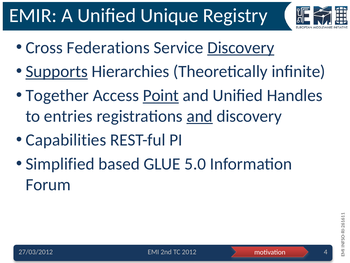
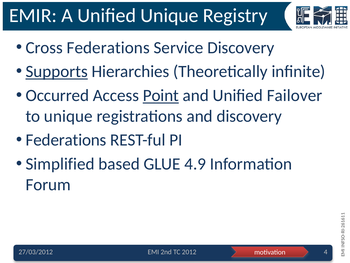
Discovery underline: present -> none (241, 47)
Together: Together -> Occurred (57, 95)
Handles: Handles -> Failover (295, 95)
to entries: entries -> unique (68, 116)
and underline: present -> none (200, 116)
Capabilities: Capabilities -> Federations (66, 140)
5.0: 5.0 -> 4.9 (195, 164)
